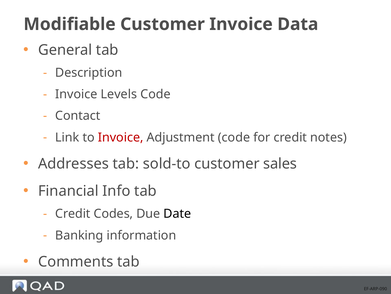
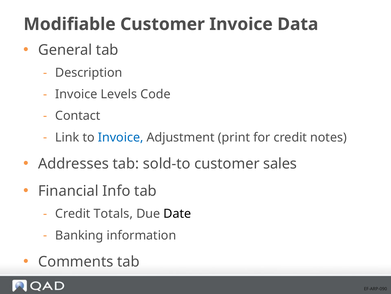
Invoice colour: red -> blue (121, 137)
Adjustment code: code -> print (234, 137)
Codes: Codes -> Totals (113, 213)
